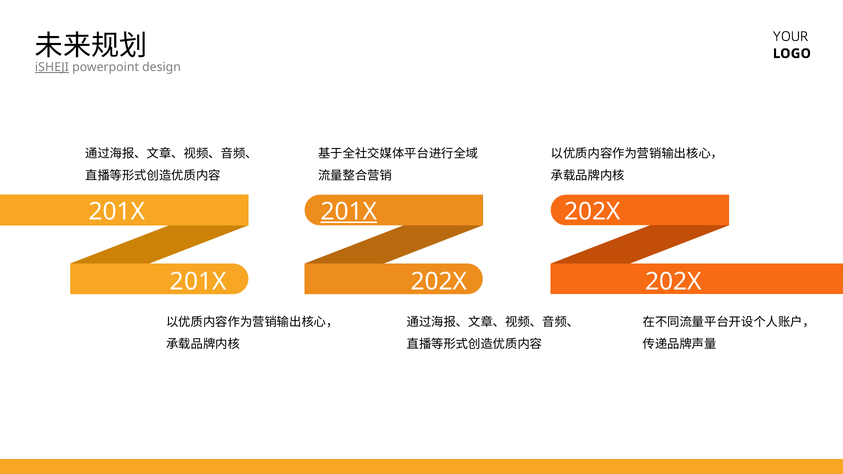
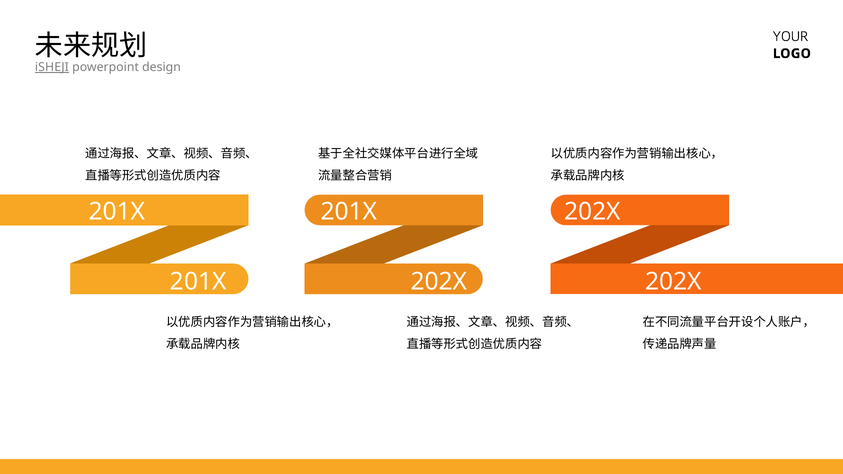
201X underline: present -> none (349, 212)
